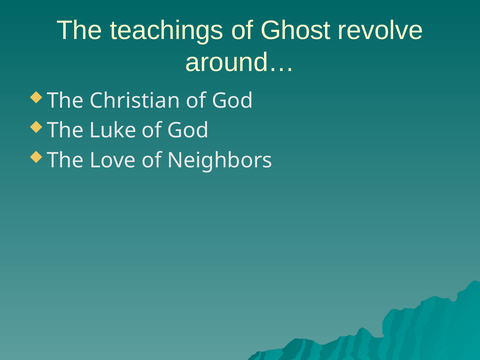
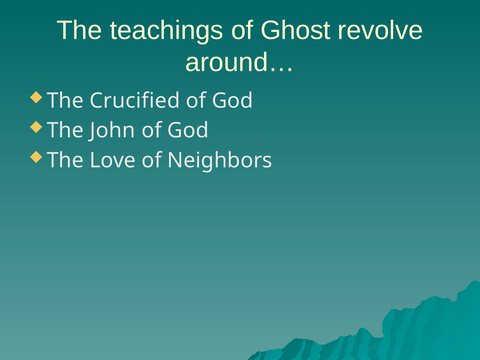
Christian: Christian -> Crucified (135, 101)
Luke: Luke -> John (113, 131)
